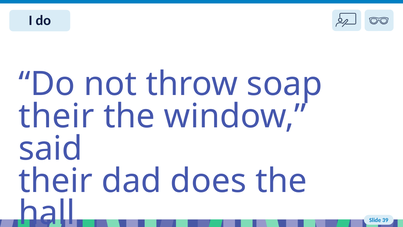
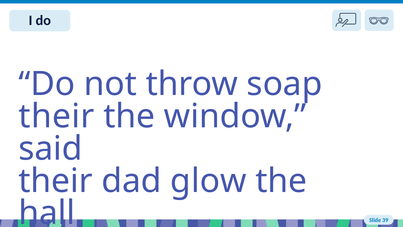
does: does -> glow (208, 181)
